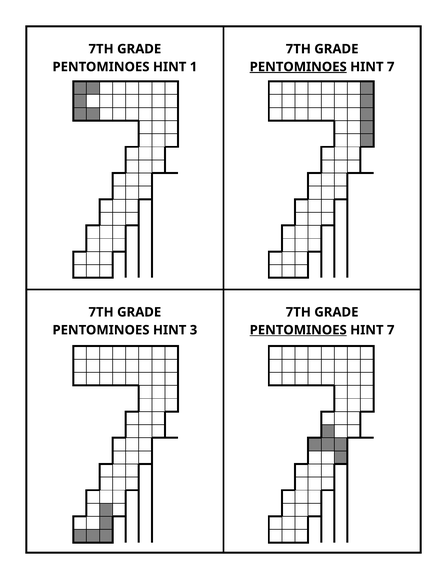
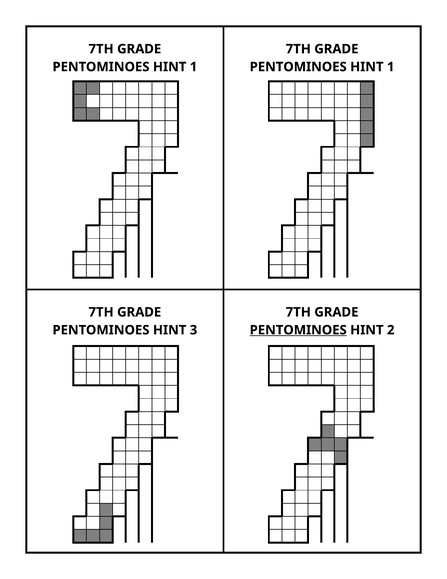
PENTOMINOES underline: present -> none (298, 67)
7: 7 -> 1 (391, 67)
7: 7 -> 2 (391, 330)
